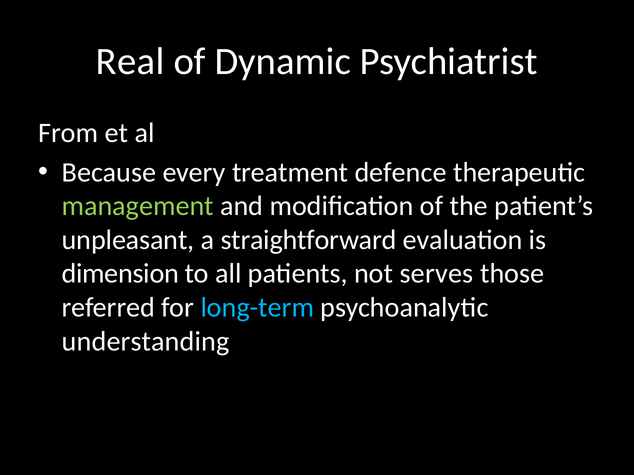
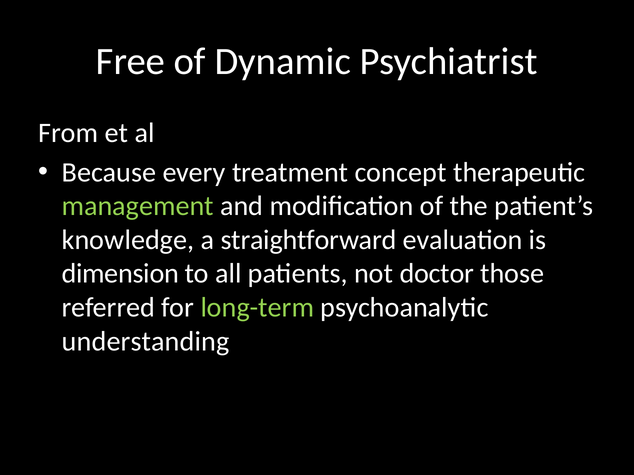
Real: Real -> Free (131, 61)
defence: defence -> concept (401, 172)
unpleasant: unpleasant -> knowledge (128, 240)
serves: serves -> doctor (437, 274)
long-term colour: light blue -> light green (257, 308)
